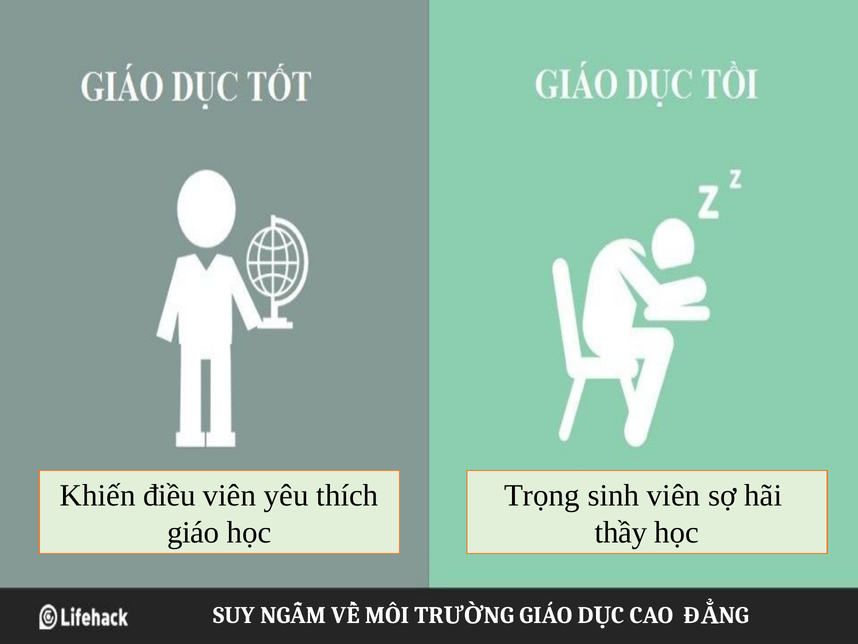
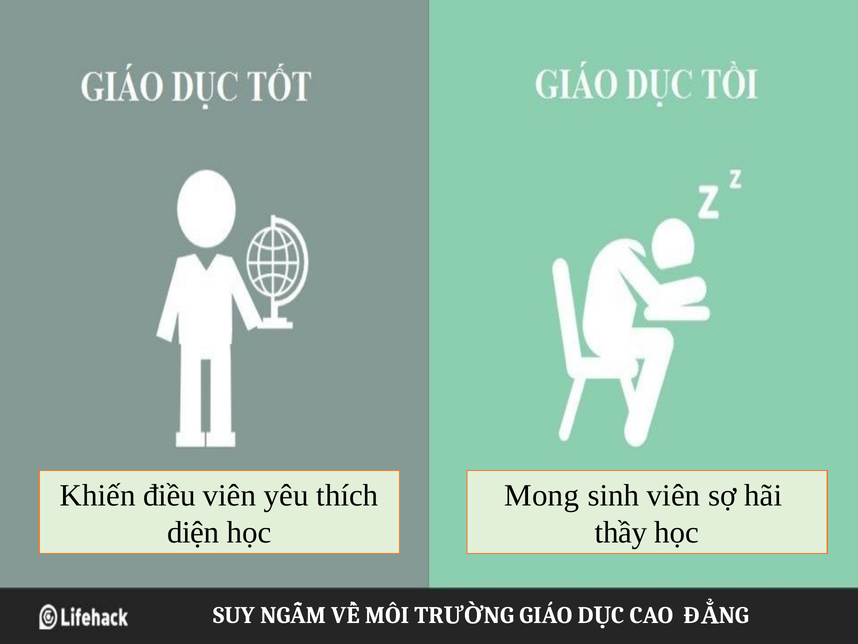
Trọng: Trọng -> Mong (542, 495)
giáo: giáo -> diện (193, 532)
